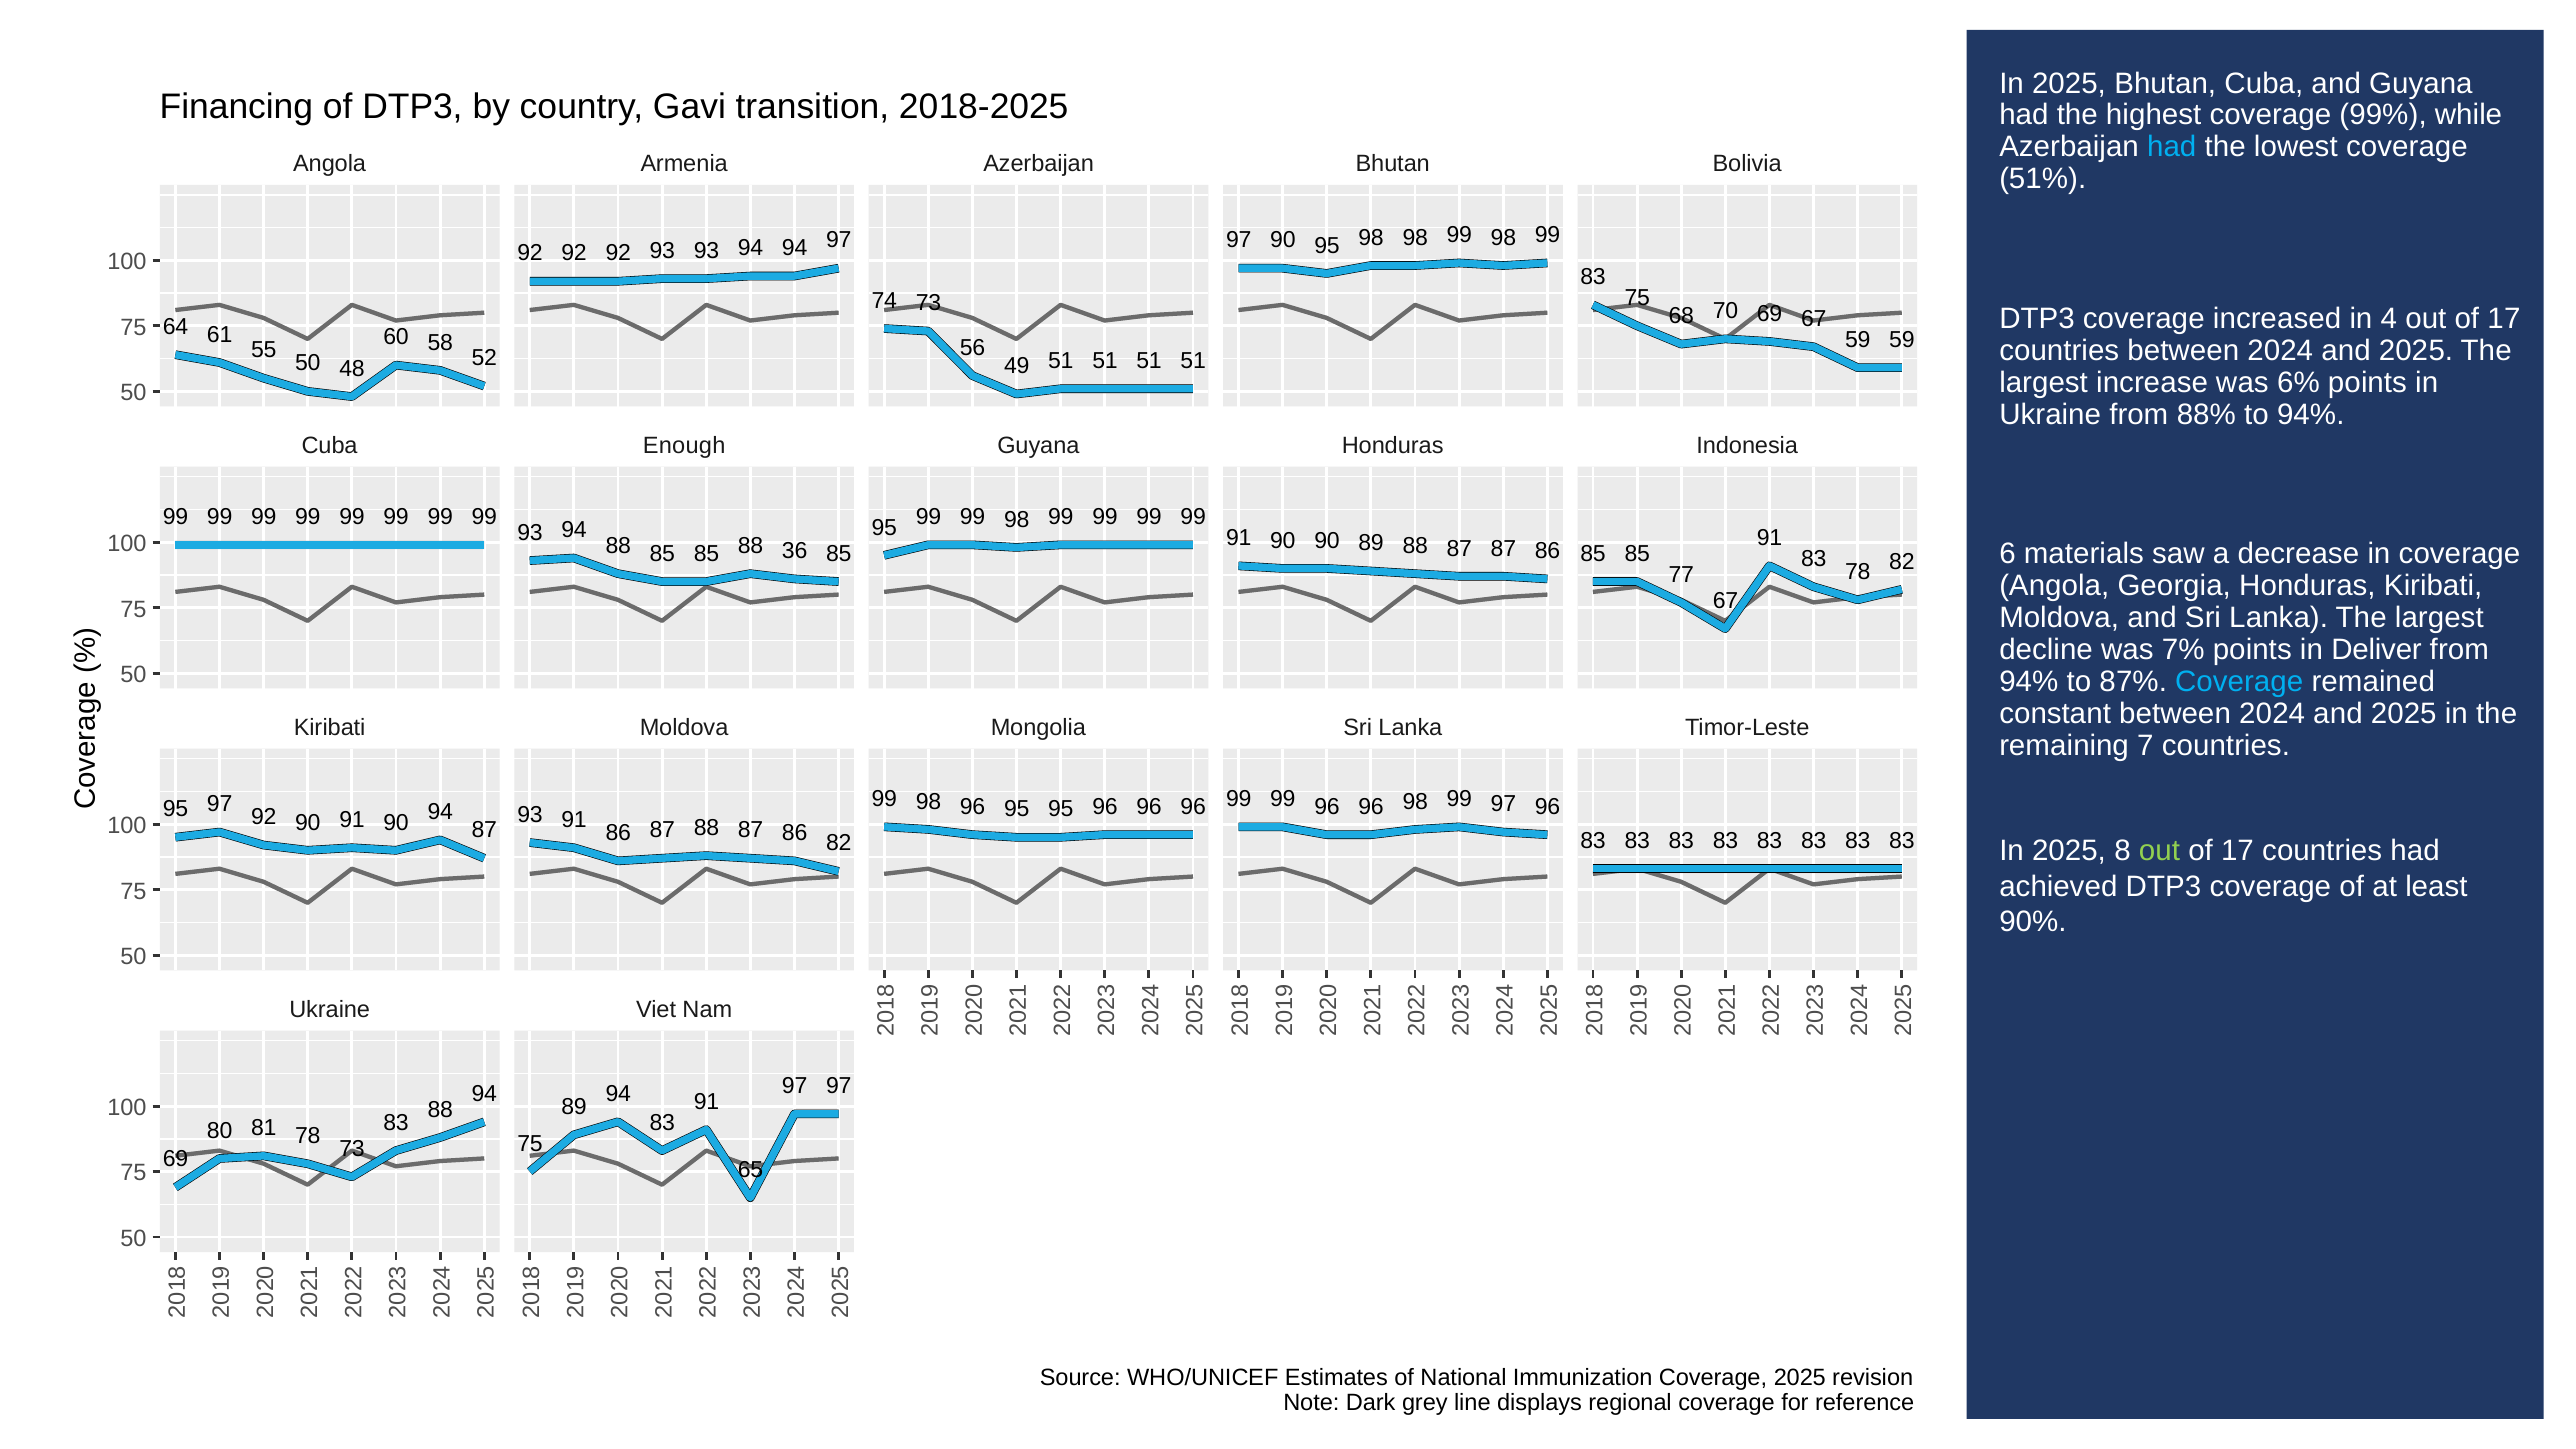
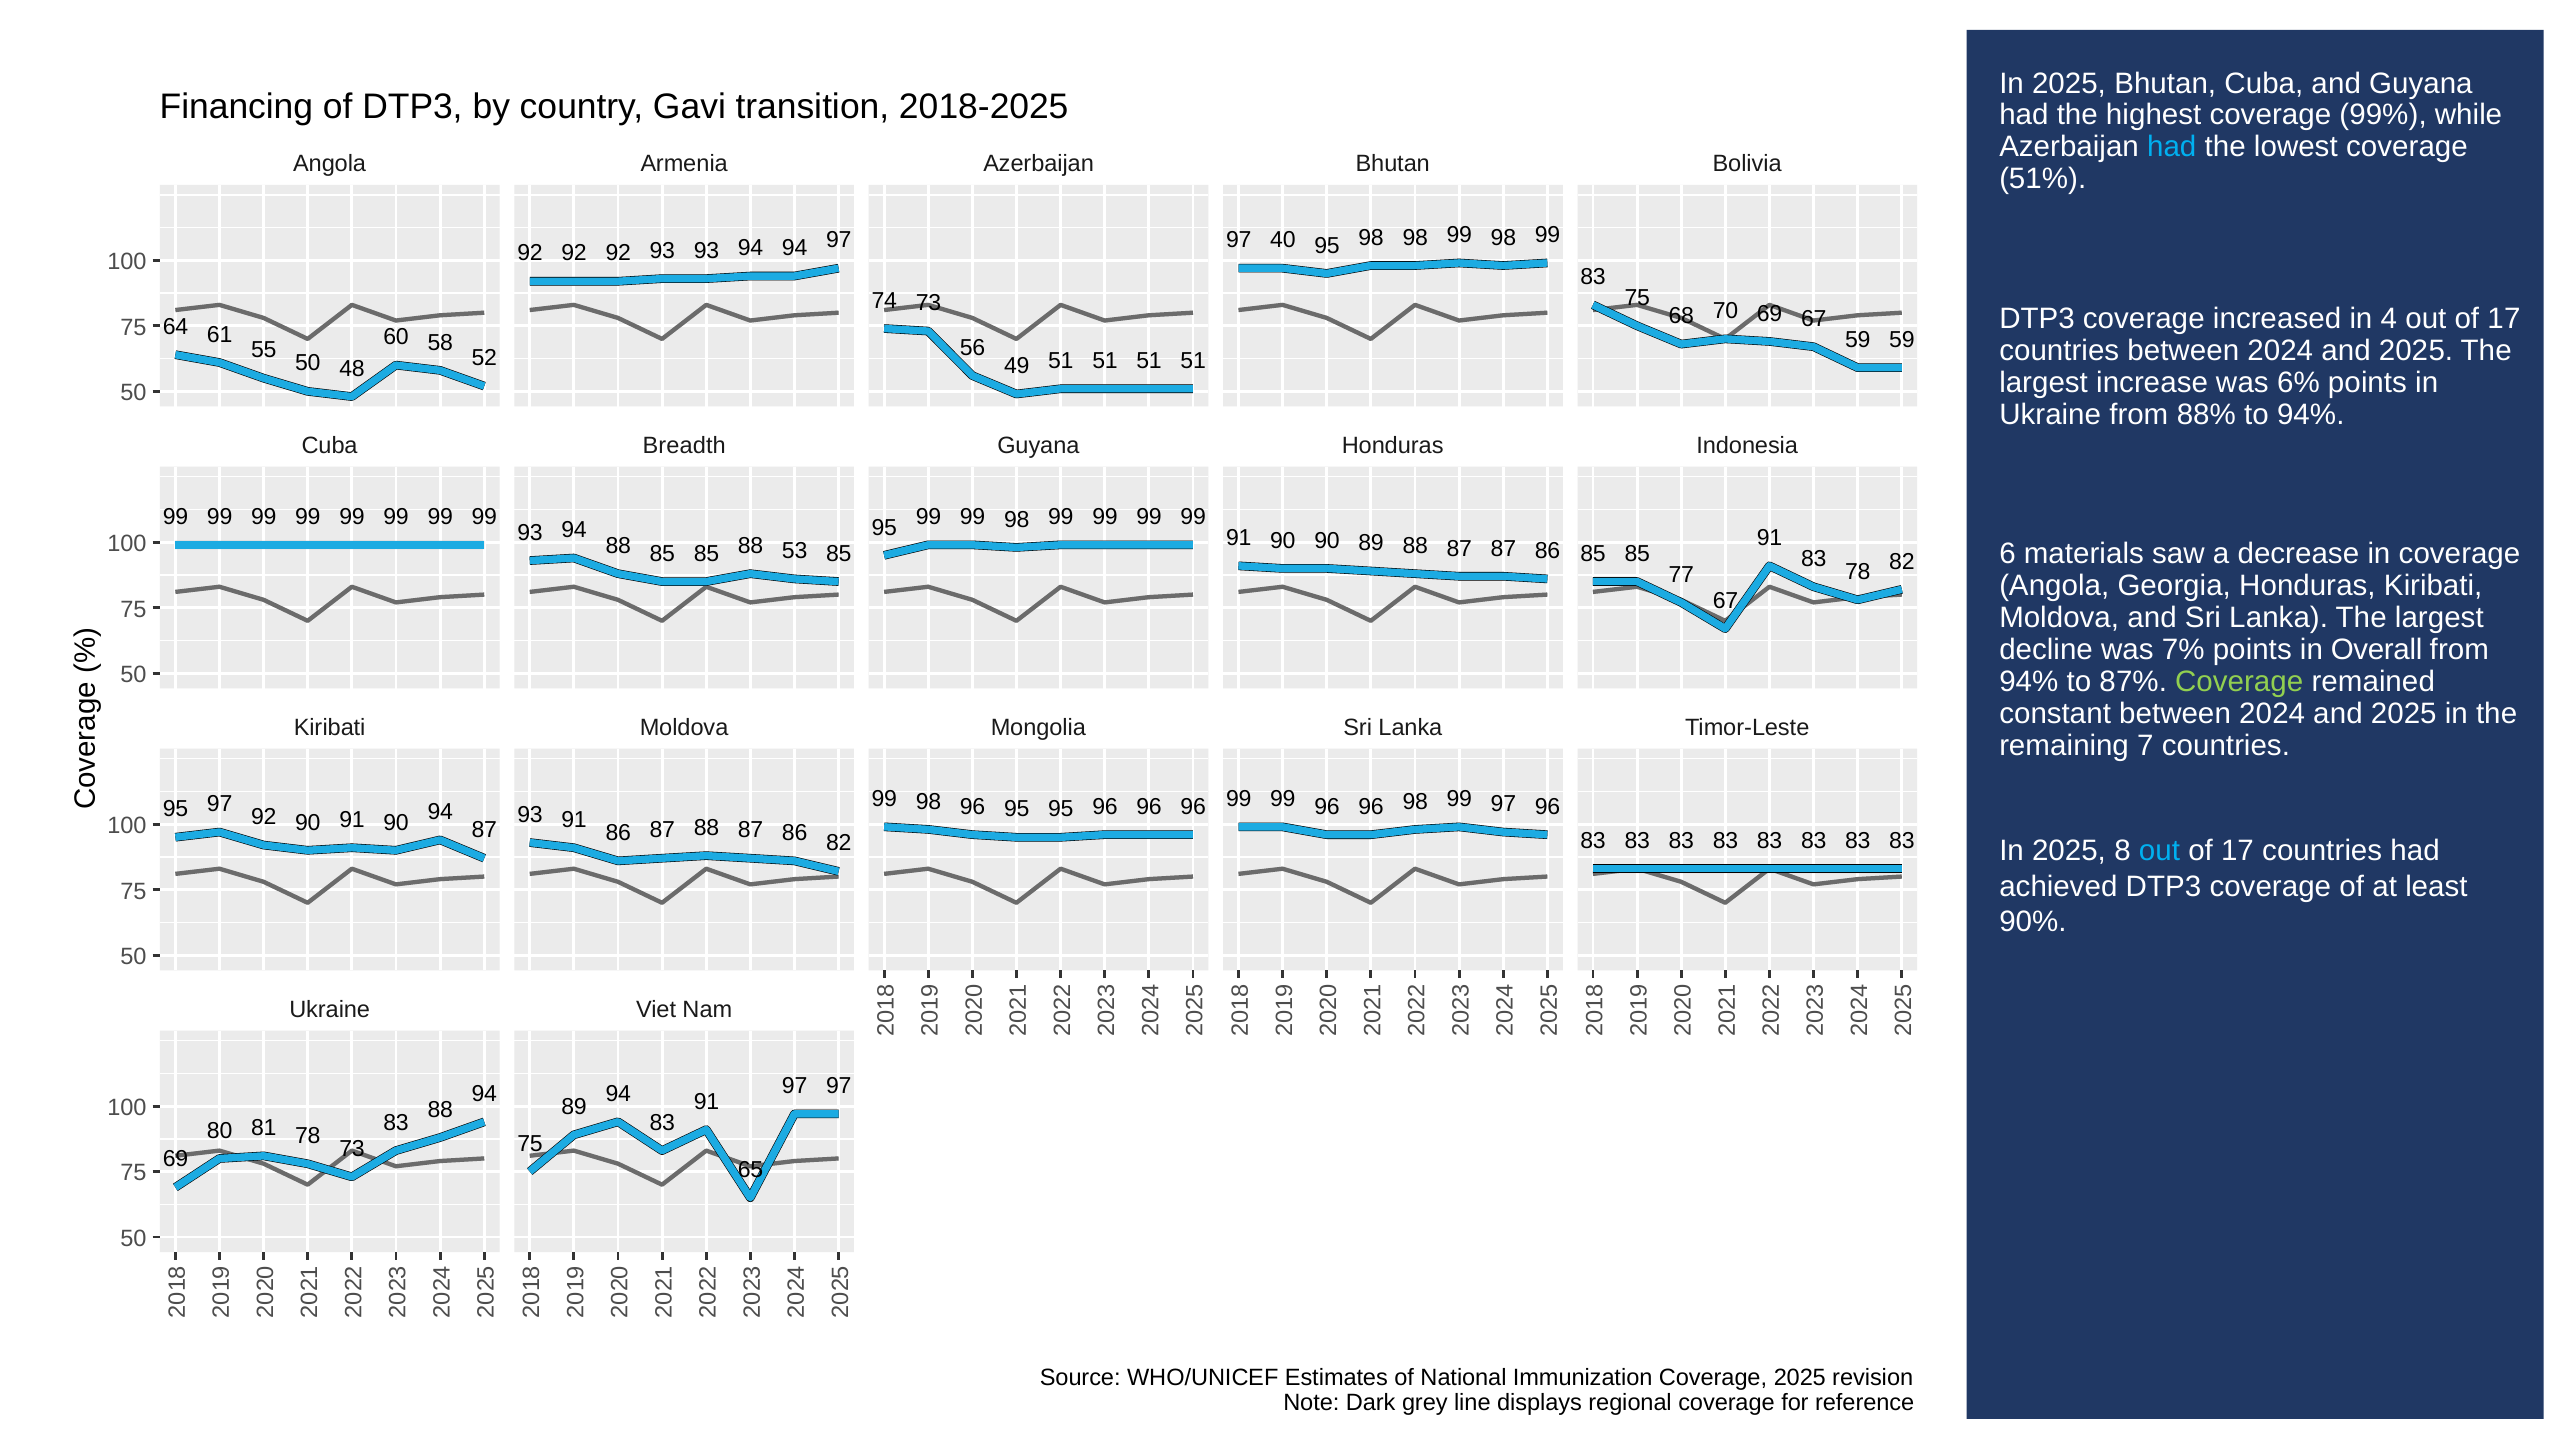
97 90: 90 -> 40 (1283, 240)
Enough: Enough -> Breadth (684, 446)
36: 36 -> 53 (795, 551)
Deliver: Deliver -> Overall (2377, 650)
Coverage colour: light blue -> light green (2239, 682)
out colour: light green -> light blue (2159, 851)
